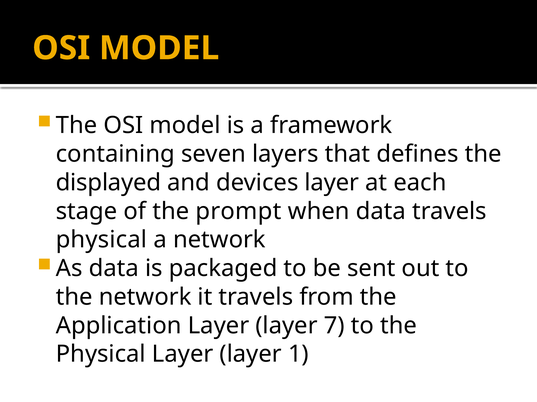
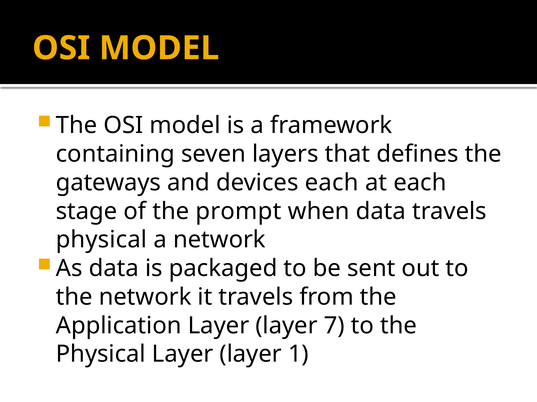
displayed: displayed -> gateways (108, 183)
devices layer: layer -> each (332, 183)
